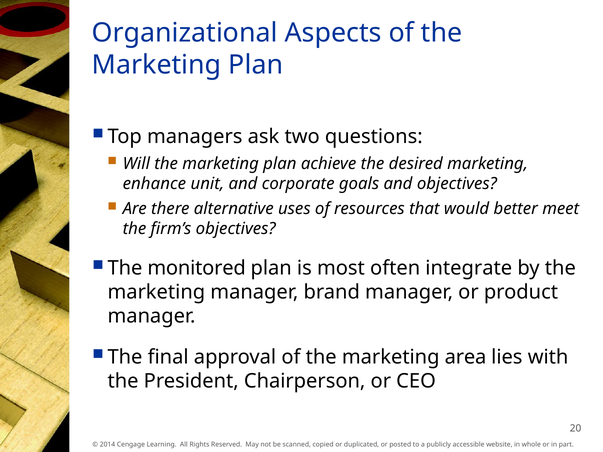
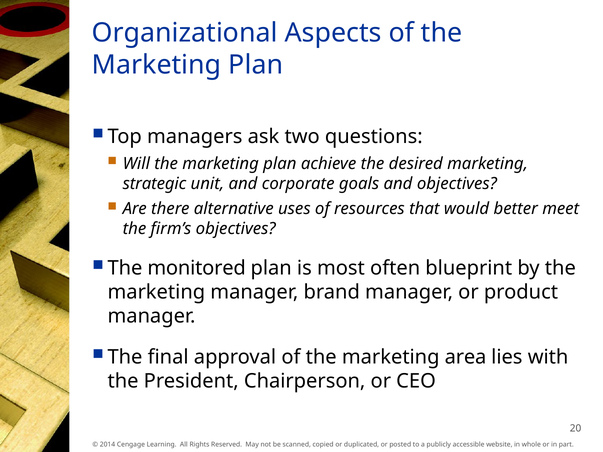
enhance: enhance -> strategic (154, 184)
integrate: integrate -> blueprint (469, 268)
